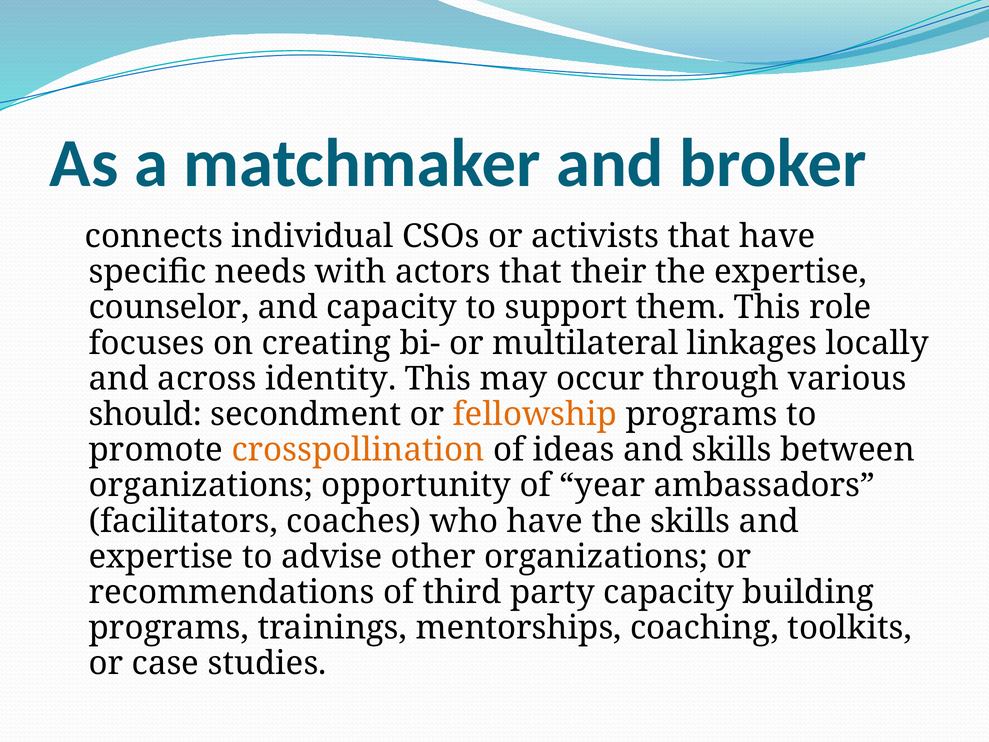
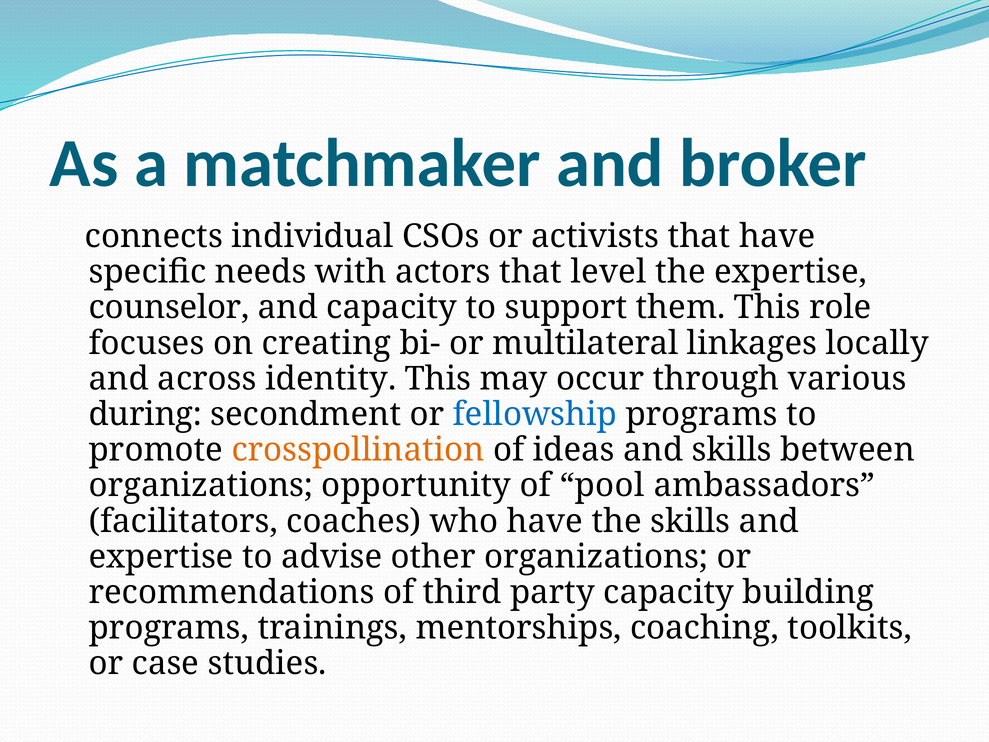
their: their -> level (609, 272)
should: should -> during (145, 414)
fellowship colour: orange -> blue (535, 414)
year: year -> pool (602, 485)
